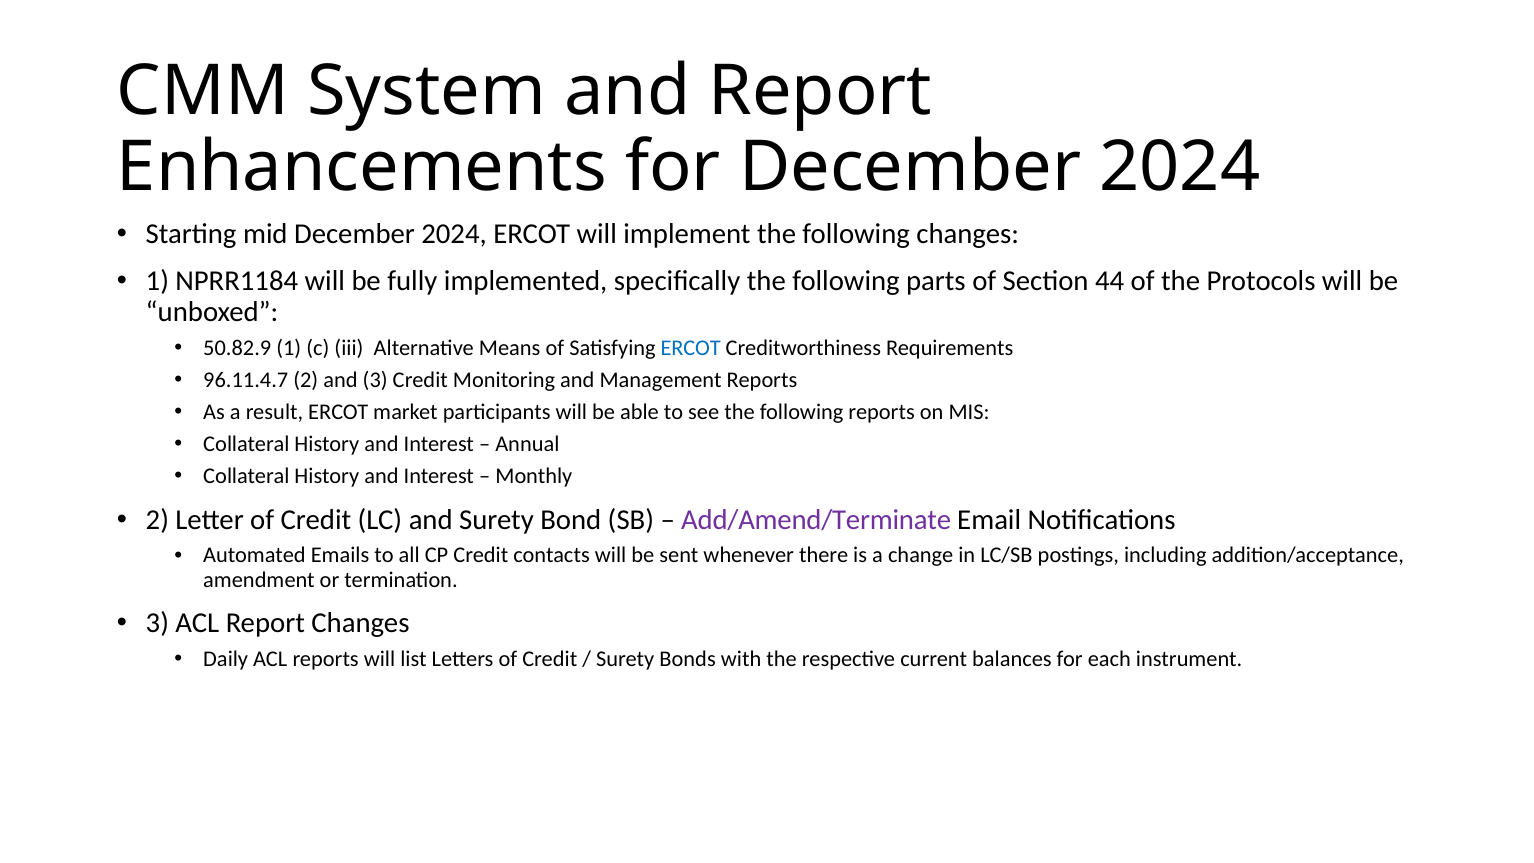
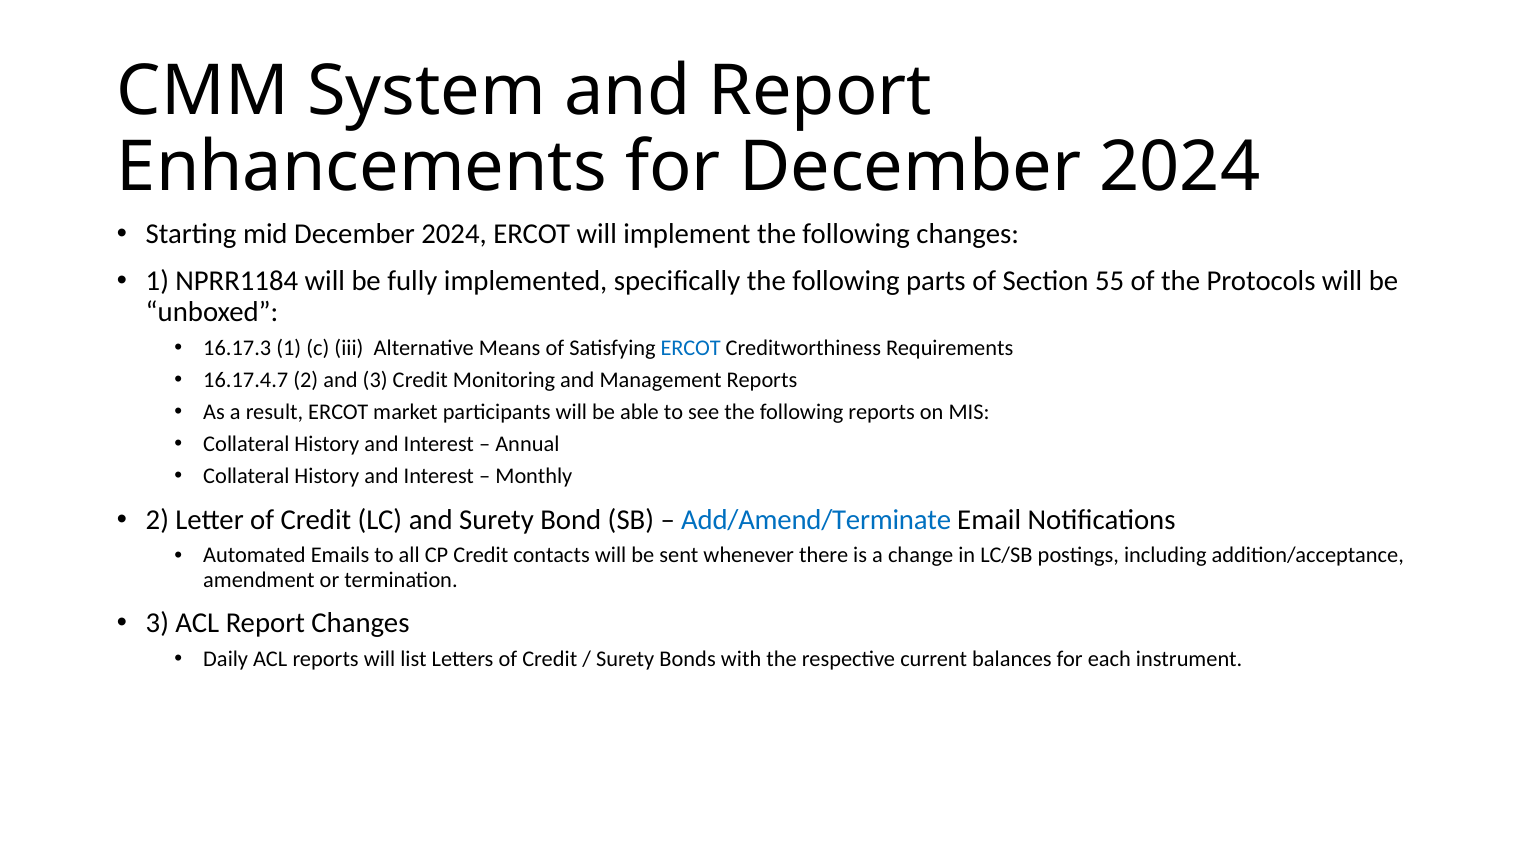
44: 44 -> 55 (1110, 281)
50.82.9: 50.82.9 -> 16.17.3 (237, 348)
96.11.4.7: 96.11.4.7 -> 16.17.4.7 (246, 380)
Add/Amend/Terminate colour: purple -> blue (816, 520)
